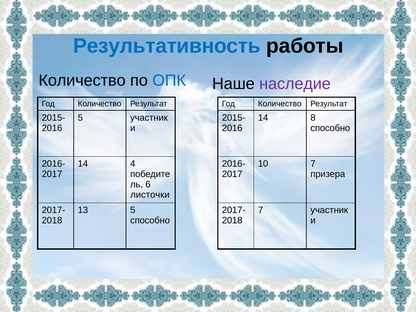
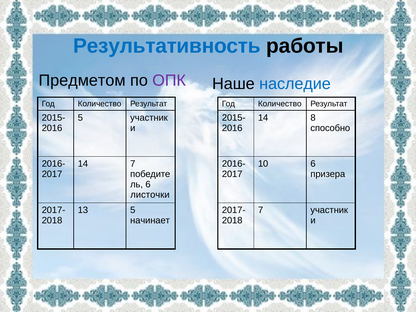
Количество: Количество -> Предметом (82, 80)
ОПК colour: blue -> purple (169, 80)
наследие colour: purple -> blue (295, 84)
14 4: 4 -> 7 (133, 164)
10 7: 7 -> 6 (313, 164)
способно: способно -> начинает (150, 220)
